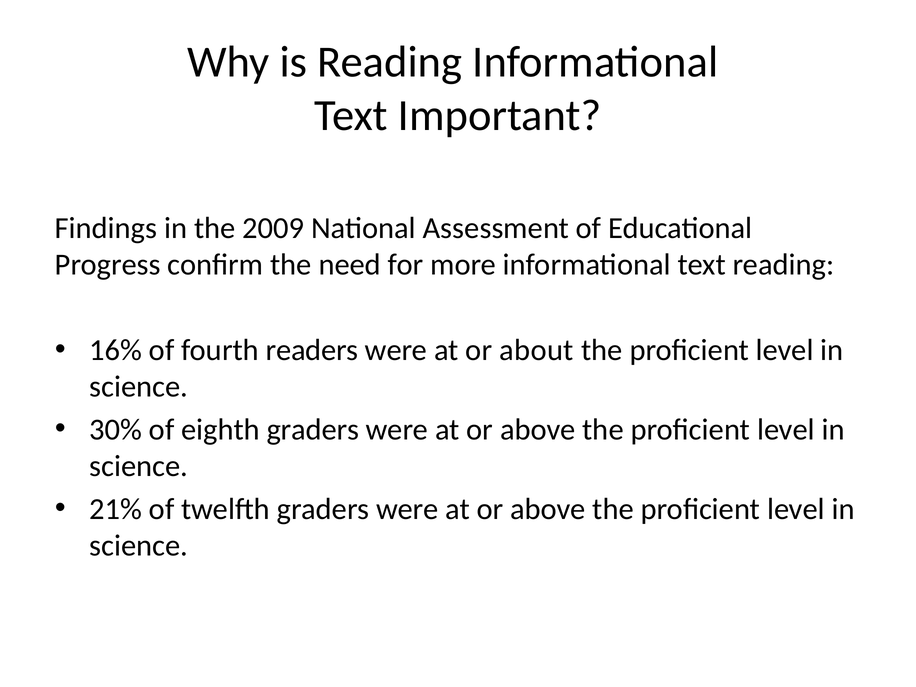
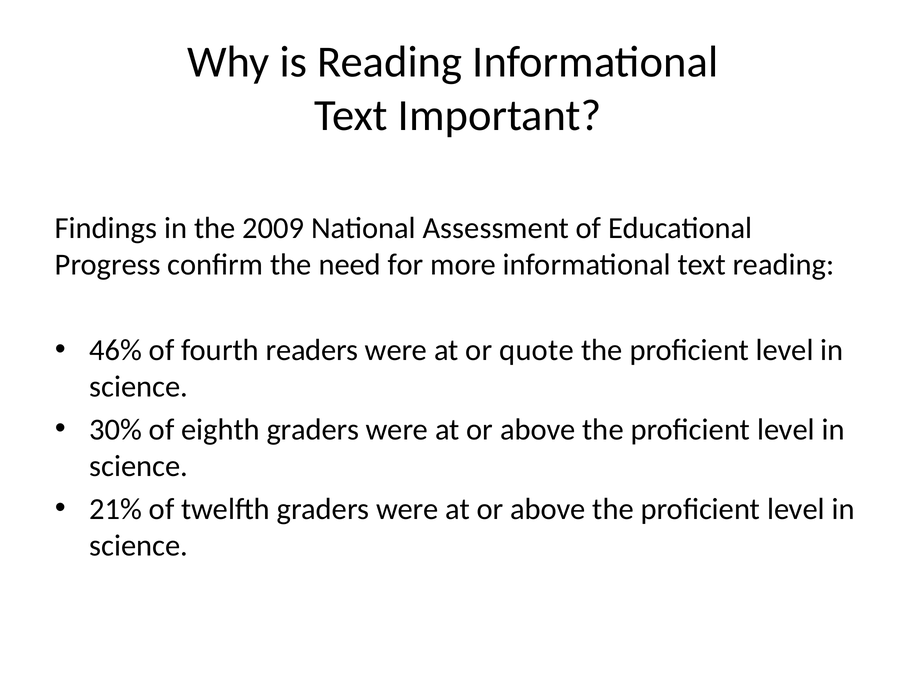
16%: 16% -> 46% (116, 350)
about: about -> quote (537, 350)
